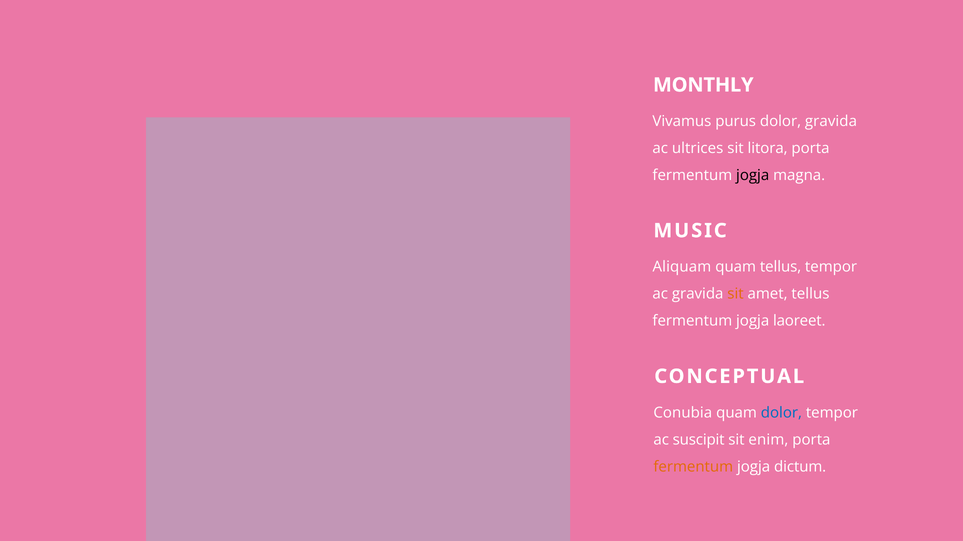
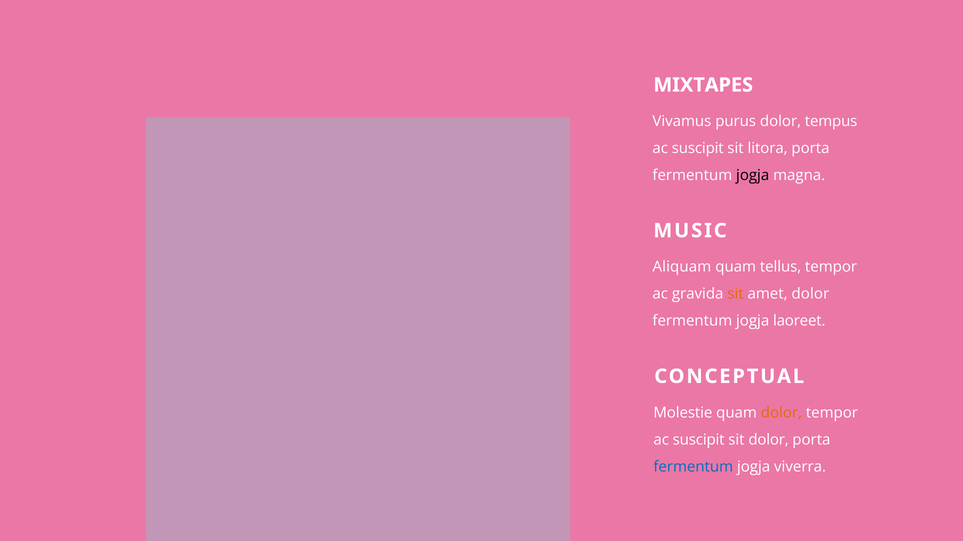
MONTHLY: MONTHLY -> MIXTAPES (703, 85)
dolor gravida: gravida -> tempus (831, 121)
ultrices: ultrices -> suscipit (698, 148)
amet tellus: tellus -> dolor (810, 294)
Conubia: Conubia -> Molestie (683, 413)
dolor colour: blue -> orange (781, 413)
sit enim: enim -> dolor (769, 440)
fermentum colour: orange -> blue (693, 467)
dictum: dictum -> viverra (800, 467)
